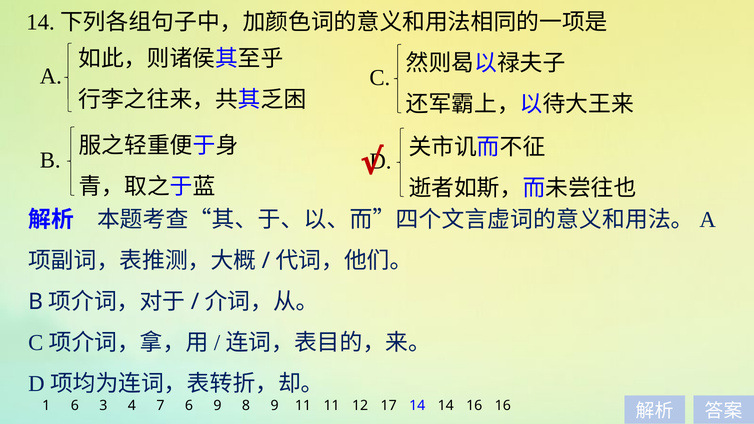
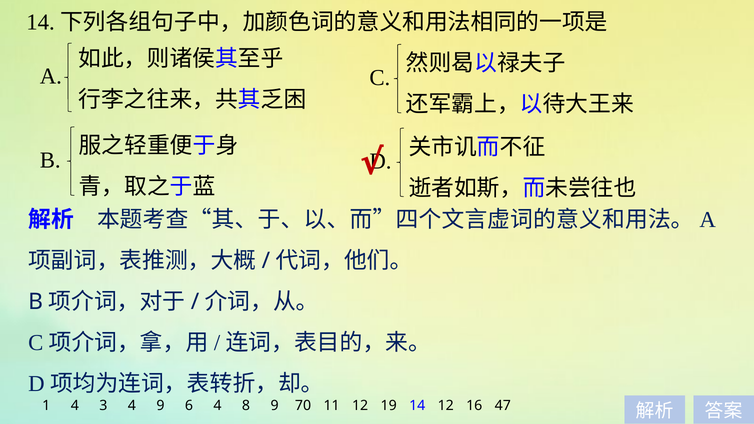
1 6: 6 -> 4 (75, 406)
4 7: 7 -> 9 (160, 406)
6 9: 9 -> 4 (217, 406)
9 11: 11 -> 70 (303, 406)
17: 17 -> 19 (389, 406)
14 14: 14 -> 12 (446, 406)
16 16: 16 -> 47 (503, 406)
